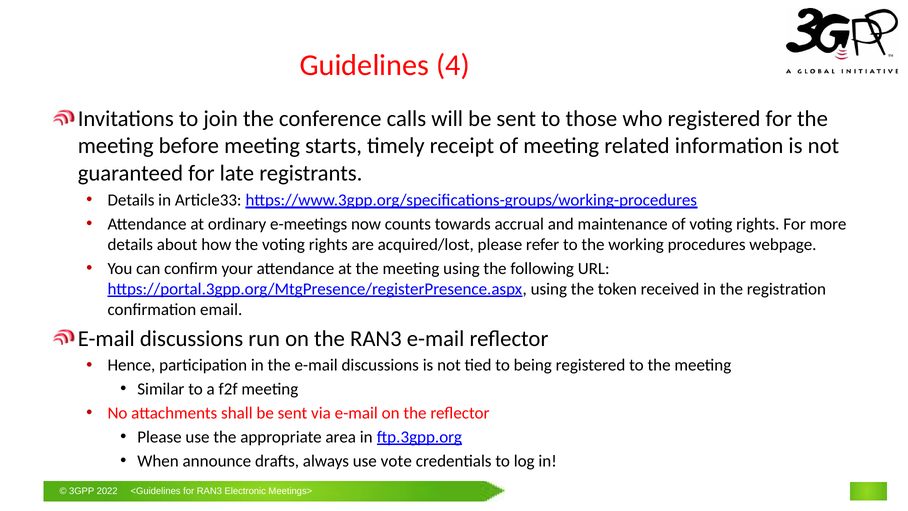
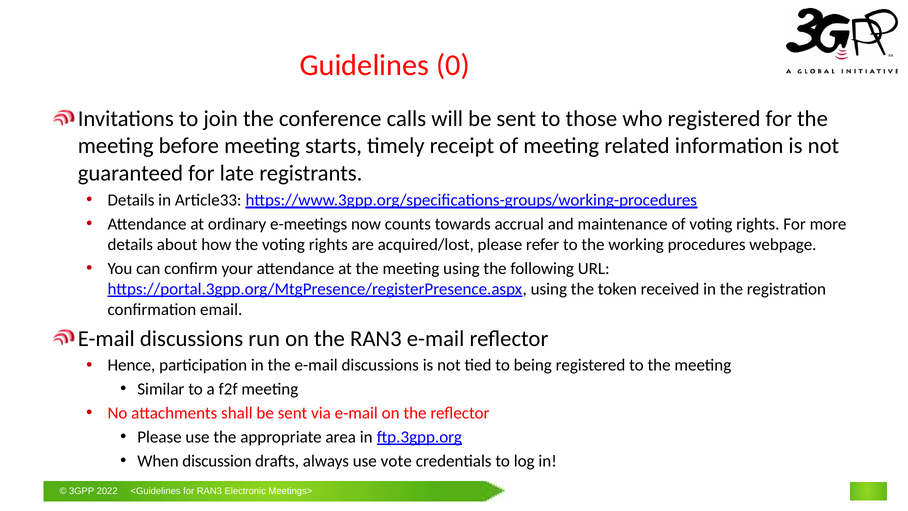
4: 4 -> 0 (453, 65)
announce: announce -> discussion (217, 461)
